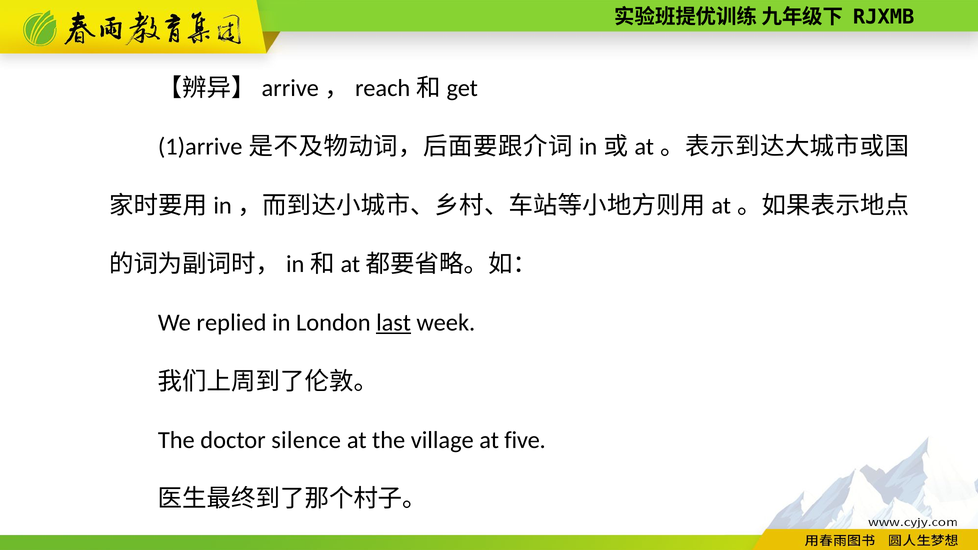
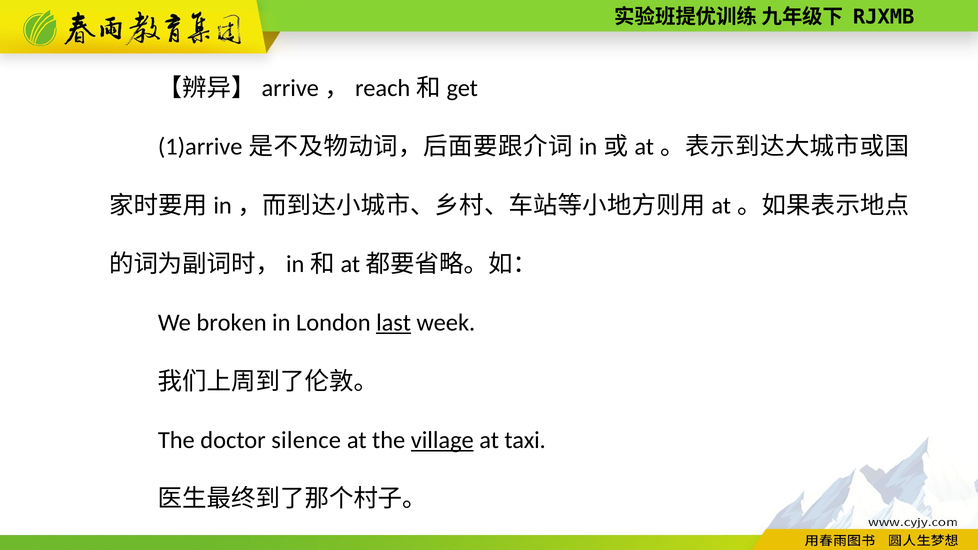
replied: replied -> broken (232, 323)
village underline: none -> present (442, 440)
five: five -> taxi (525, 440)
